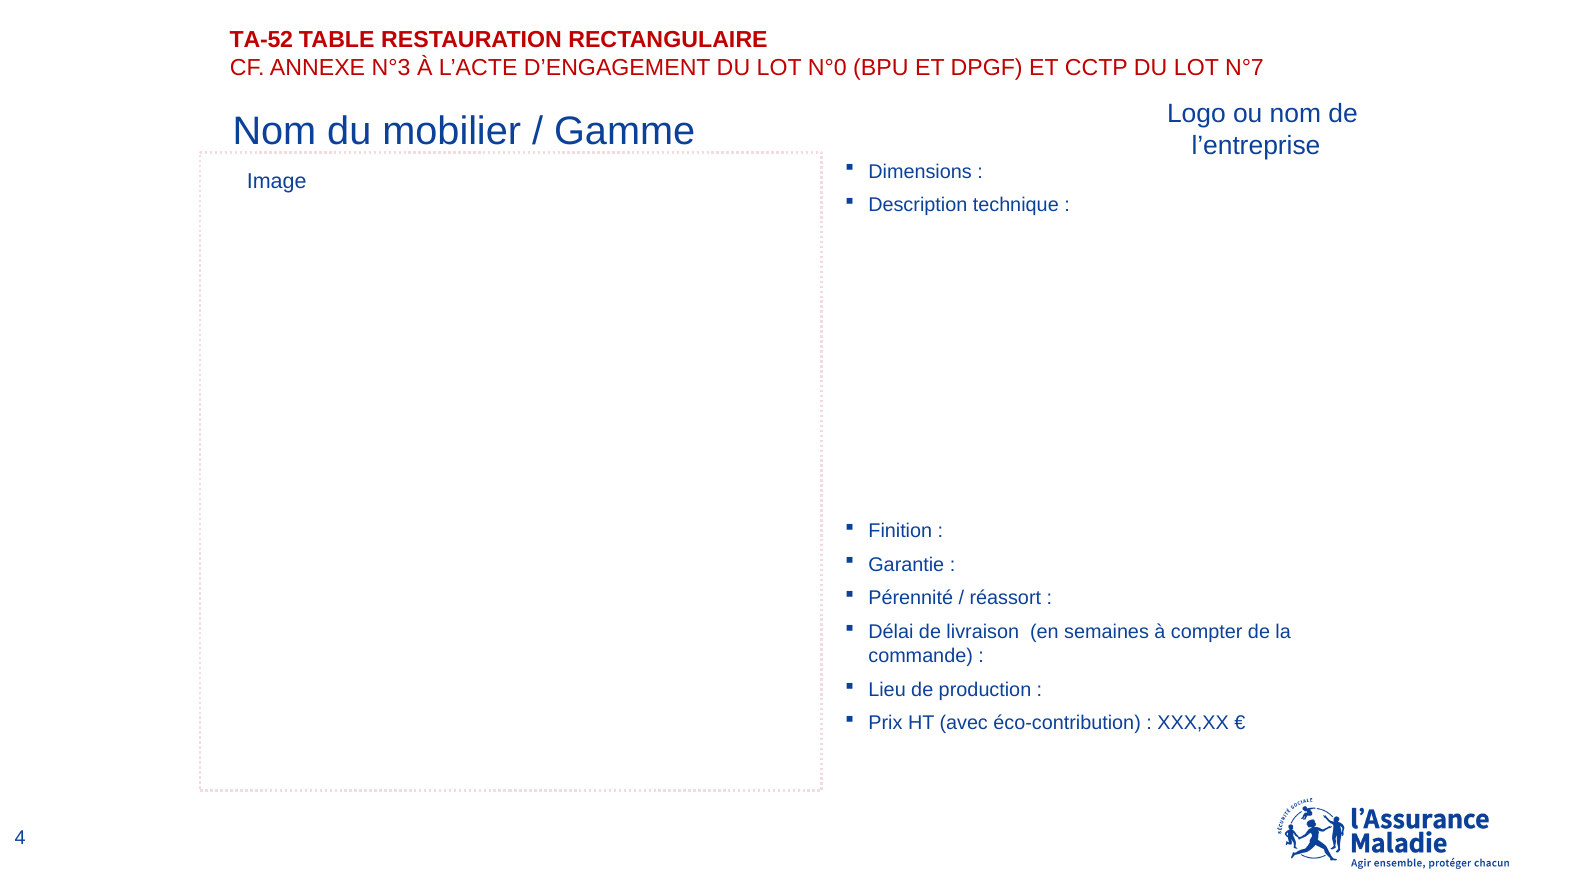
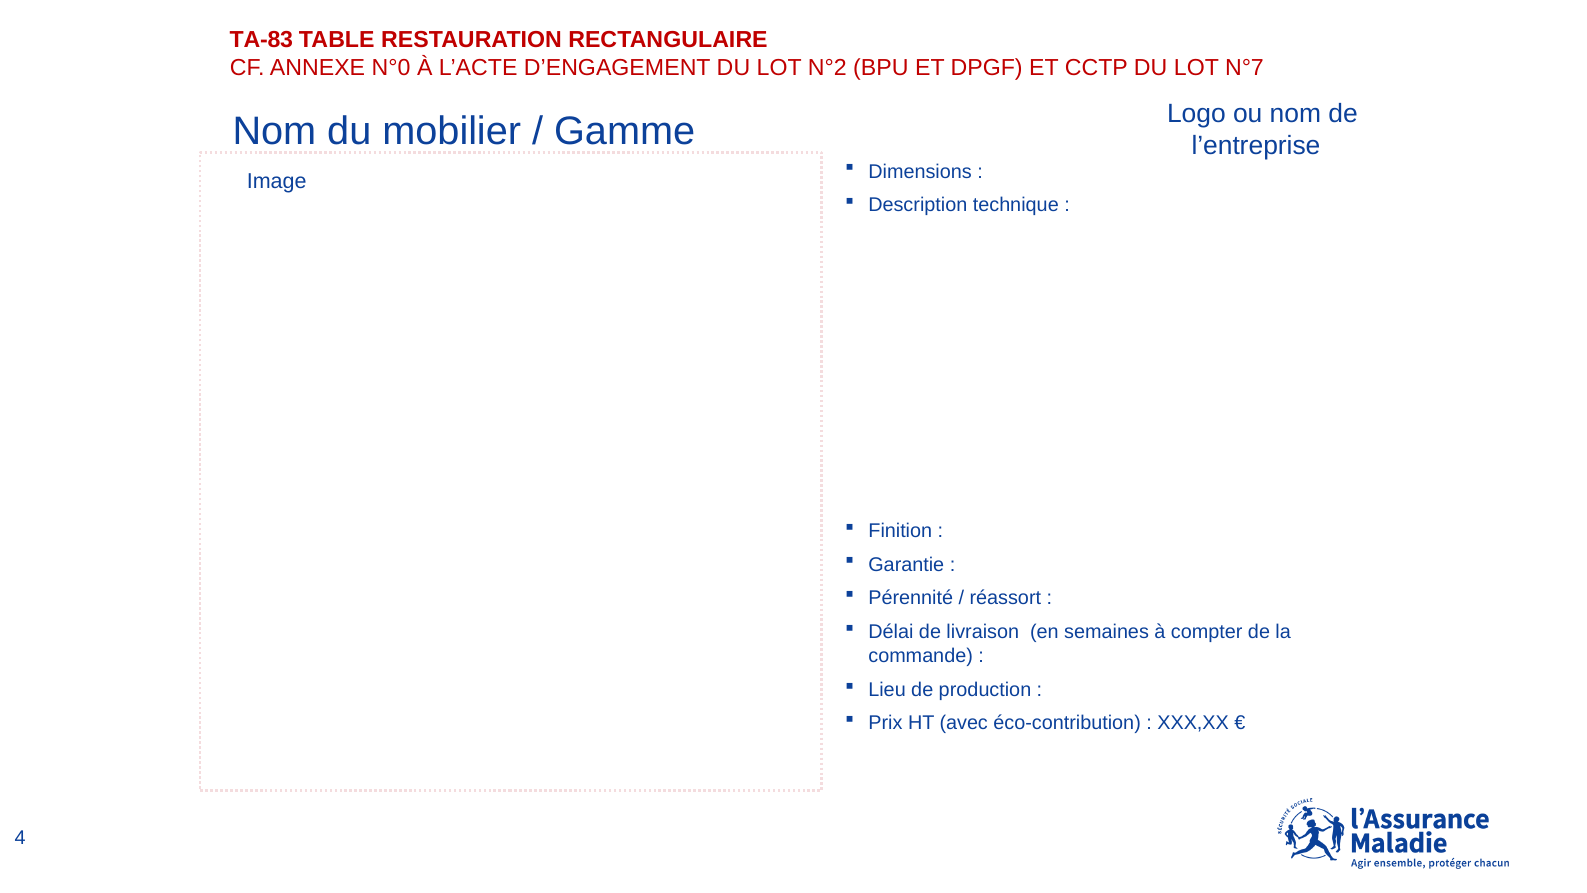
TA-52: TA-52 -> TA-83 (261, 40)
N°3: N°3 -> N°0 (391, 68)
N°0: N°0 -> N°2 (827, 68)
